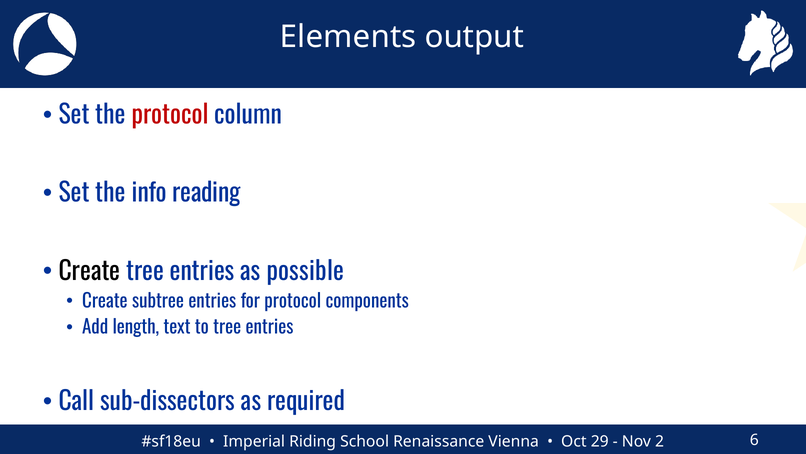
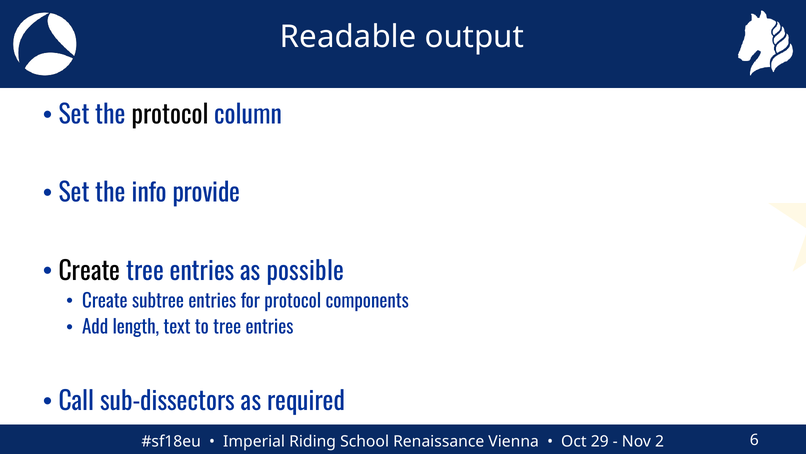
Elements: Elements -> Readable (348, 37)
protocol colour: red -> black (170, 115)
reading: reading -> provide (206, 193)
